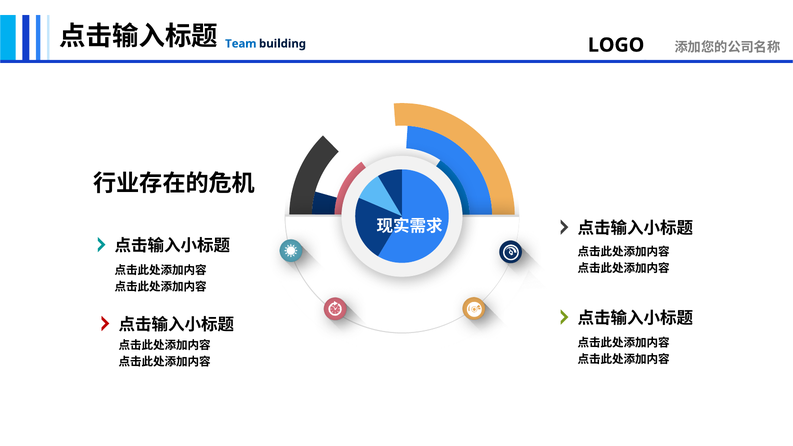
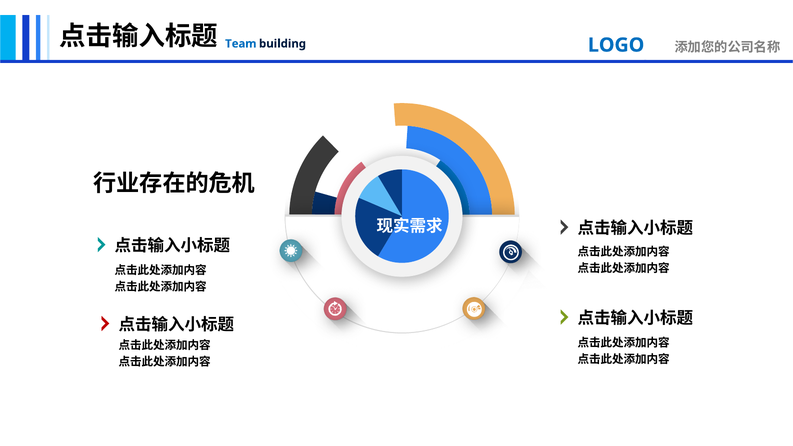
LOGO colour: black -> blue (616, 45)
